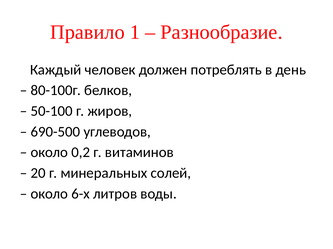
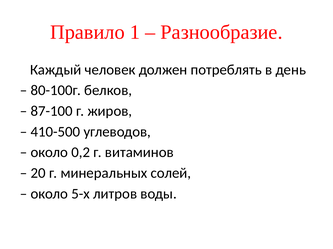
50-100: 50-100 -> 87-100 (52, 111)
690-500: 690-500 -> 410-500 (55, 132)
6-х: 6-х -> 5-х (81, 194)
